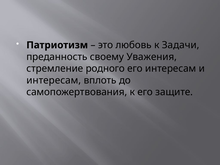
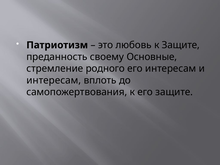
к Задачи: Задачи -> Защите (181, 45)
Уважения: Уважения -> Основные (152, 57)
